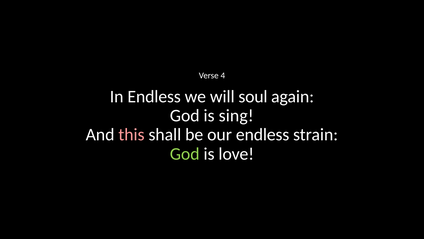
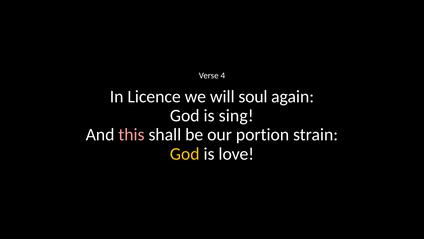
In Endless: Endless -> Licence (154, 96)
our endless: endless -> portion (263, 134)
God colour: light green -> yellow (185, 154)
